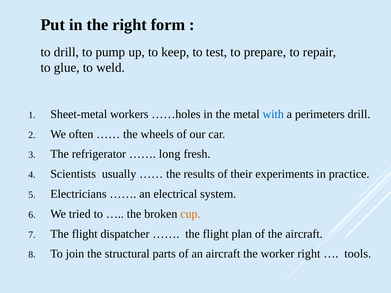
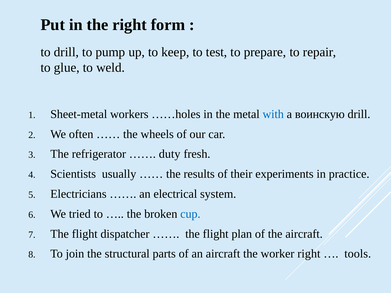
perimeters: perimeters -> воинскую (320, 114)
long: long -> duty (170, 154)
cup colour: orange -> blue (190, 214)
